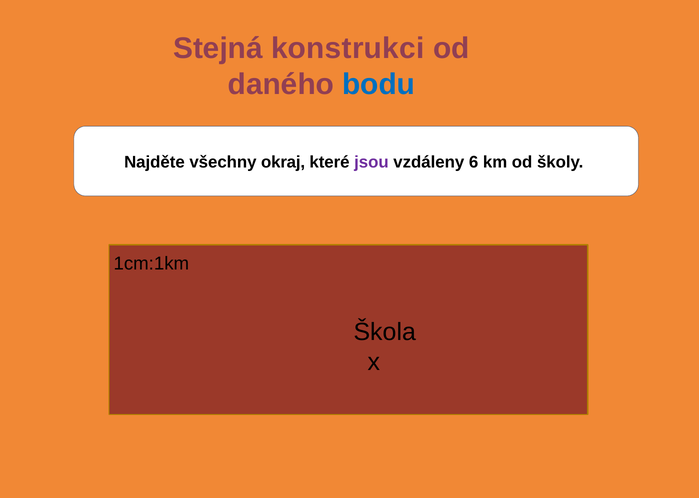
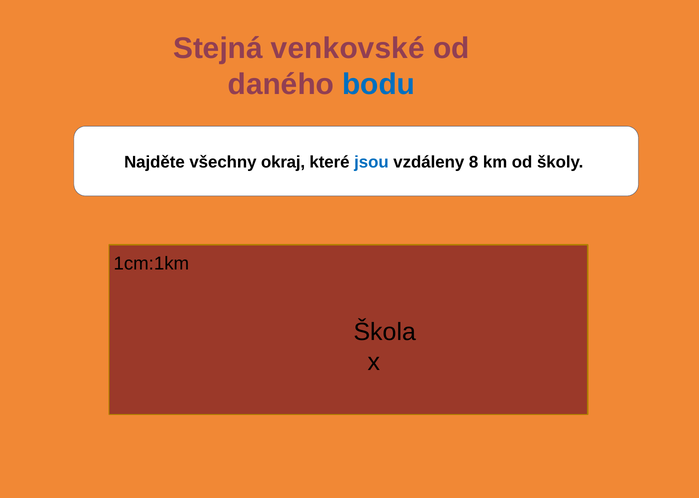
konstrukci: konstrukci -> venkovské (348, 48)
jsou colour: purple -> blue (371, 162)
6: 6 -> 8 (474, 162)
